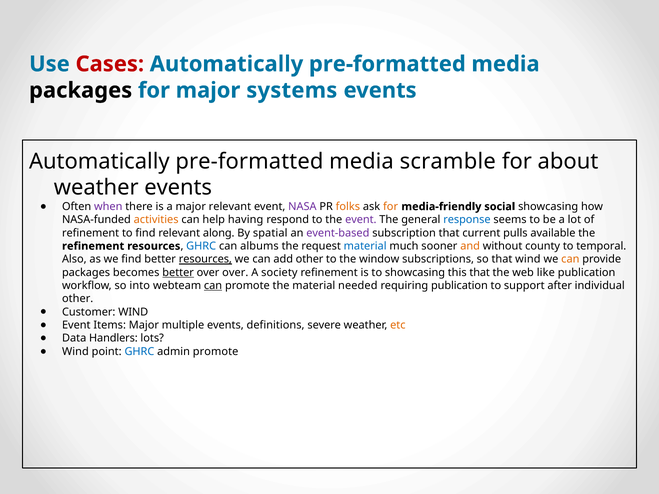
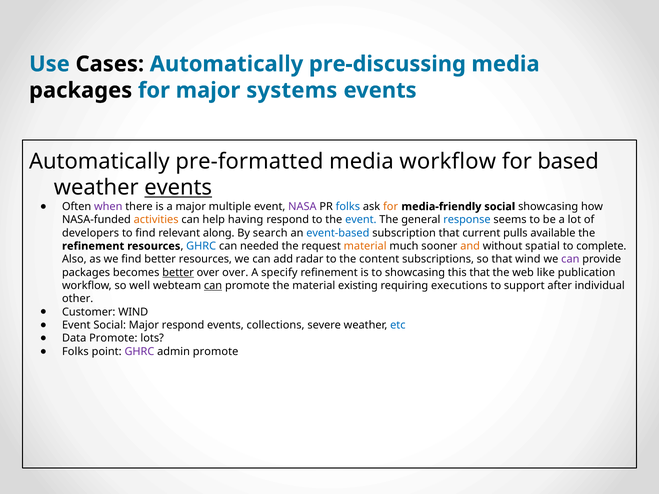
Cases colour: red -> black (110, 64)
pre-formatted: pre-formatted -> pre-discussing (387, 64)
media scramble: scramble -> workflow (448, 161)
about: about -> based (568, 161)
events underline: none -> present (178, 188)
major relevant: relevant -> multiple (230, 207)
folks colour: orange -> blue (348, 207)
event colour: purple -> blue (361, 220)
refinement: refinement -> developers (91, 233)
spatial: spatial -> search (270, 233)
event-based colour: purple -> blue (338, 233)
albums: albums -> needed (259, 246)
material colour: blue -> orange (365, 246)
county: county -> spatial (543, 246)
temporal: temporal -> complete (601, 246)
resources underline: present -> none (205, 259)
add other: other -> radar (310, 259)
window: window -> content (379, 259)
can colour: orange -> purple (570, 259)
society: society -> specify (279, 273)
into: into -> well (140, 286)
needed: needed -> existing (358, 286)
requiring publication: publication -> executions (459, 286)
Event Items: Items -> Social (110, 325)
Major multiple: multiple -> respond (183, 325)
definitions: definitions -> collections (276, 325)
etc colour: orange -> blue (398, 325)
Data Handlers: Handlers -> Promote (113, 338)
Wind: Wind -> Folks (75, 352)
GHRC colour: blue -> purple (139, 352)
